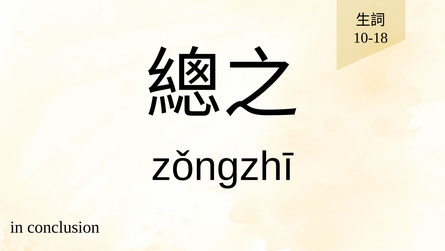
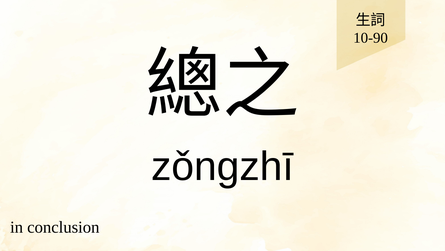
10-18: 10-18 -> 10-90 (371, 38)
